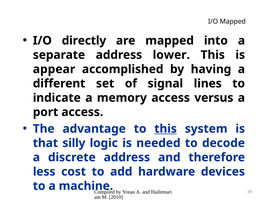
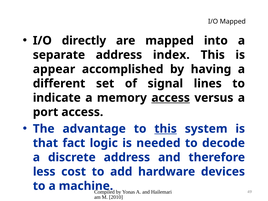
lower: lower -> index (171, 55)
access underline: none -> present (171, 98)
silly: silly -> fact (74, 143)
